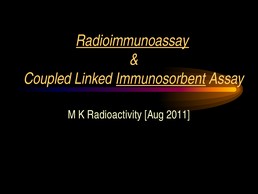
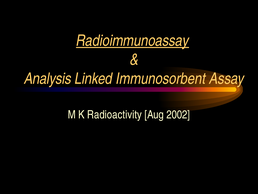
Coupled: Coupled -> Analysis (48, 78)
Immunosorbent underline: present -> none (161, 78)
2011: 2011 -> 2002 (178, 114)
